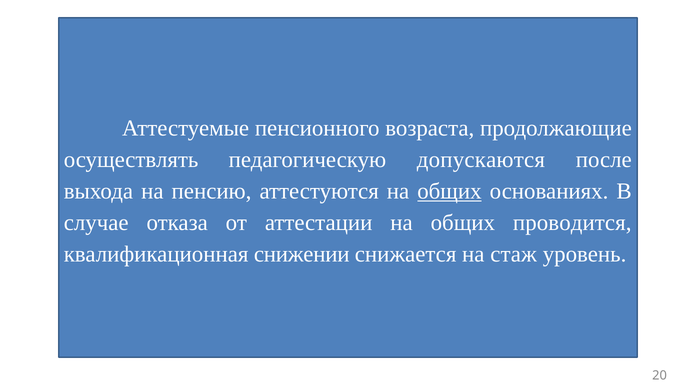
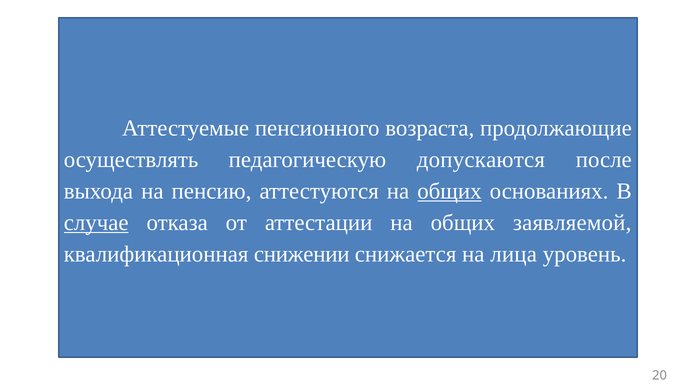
случае underline: none -> present (96, 223)
проводится: проводится -> заявляемой (572, 223)
стаж: стаж -> лица (514, 254)
